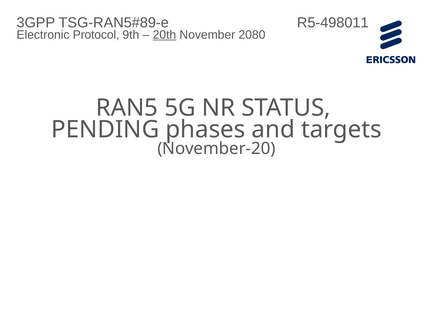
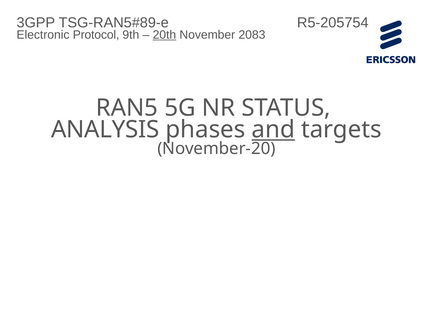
R5-498011: R5-498011 -> R5-205754 (333, 23)
2080: 2080 -> 2083 (252, 35)
PENDING: PENDING -> ANALYSIS (105, 129)
and underline: none -> present (273, 129)
